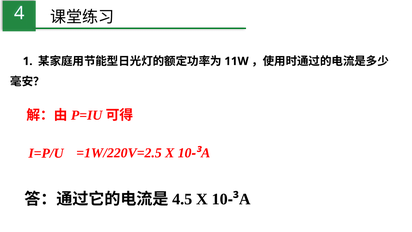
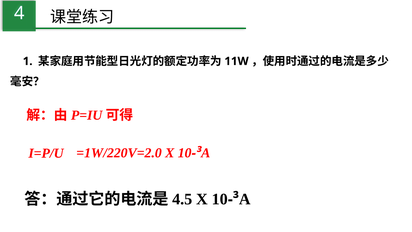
=1W/220V=2.5: =1W/220V=2.5 -> =1W/220V=2.0 (119, 153)
